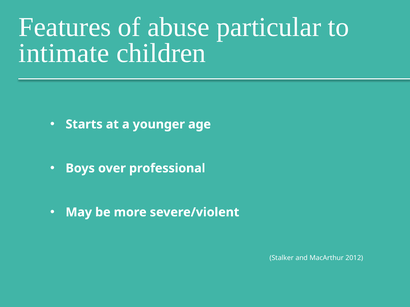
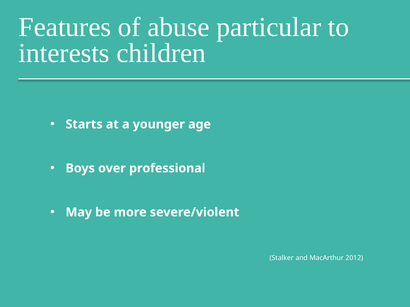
intimate: intimate -> interests (64, 53)
